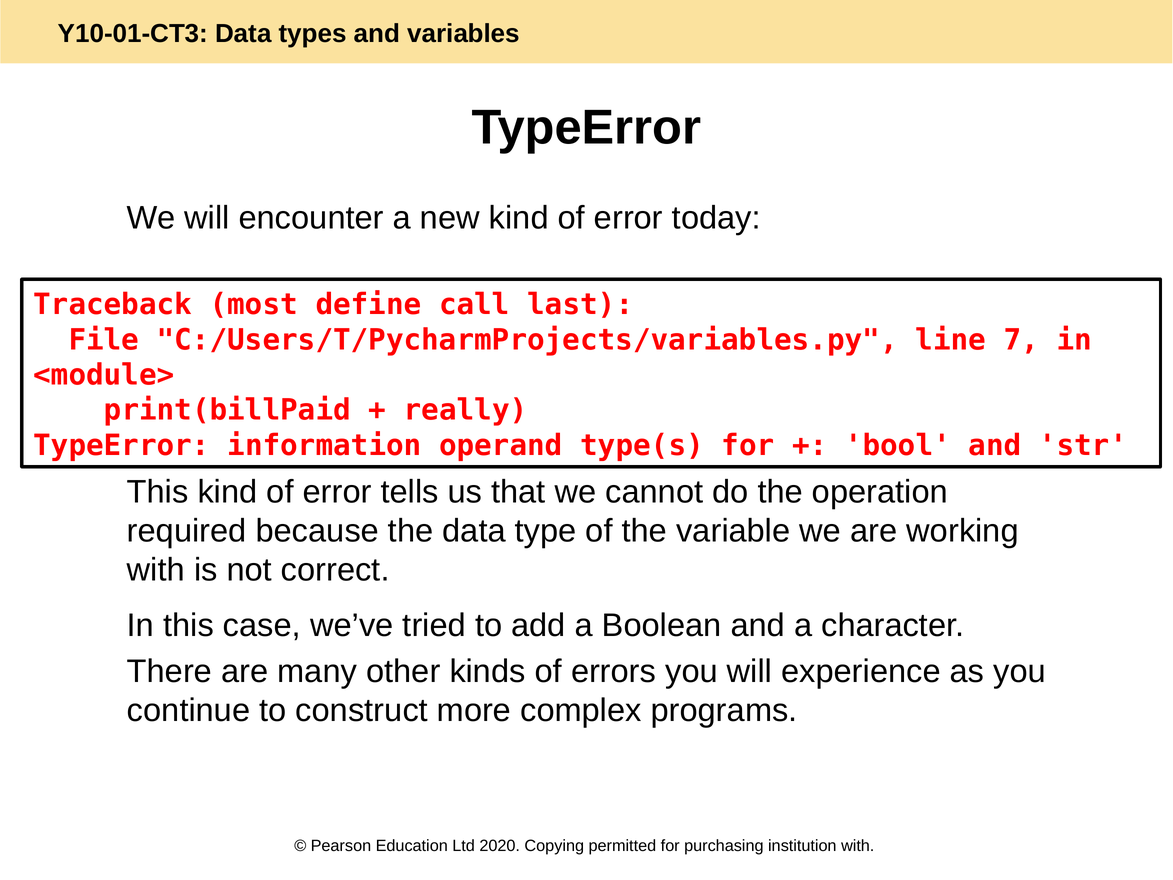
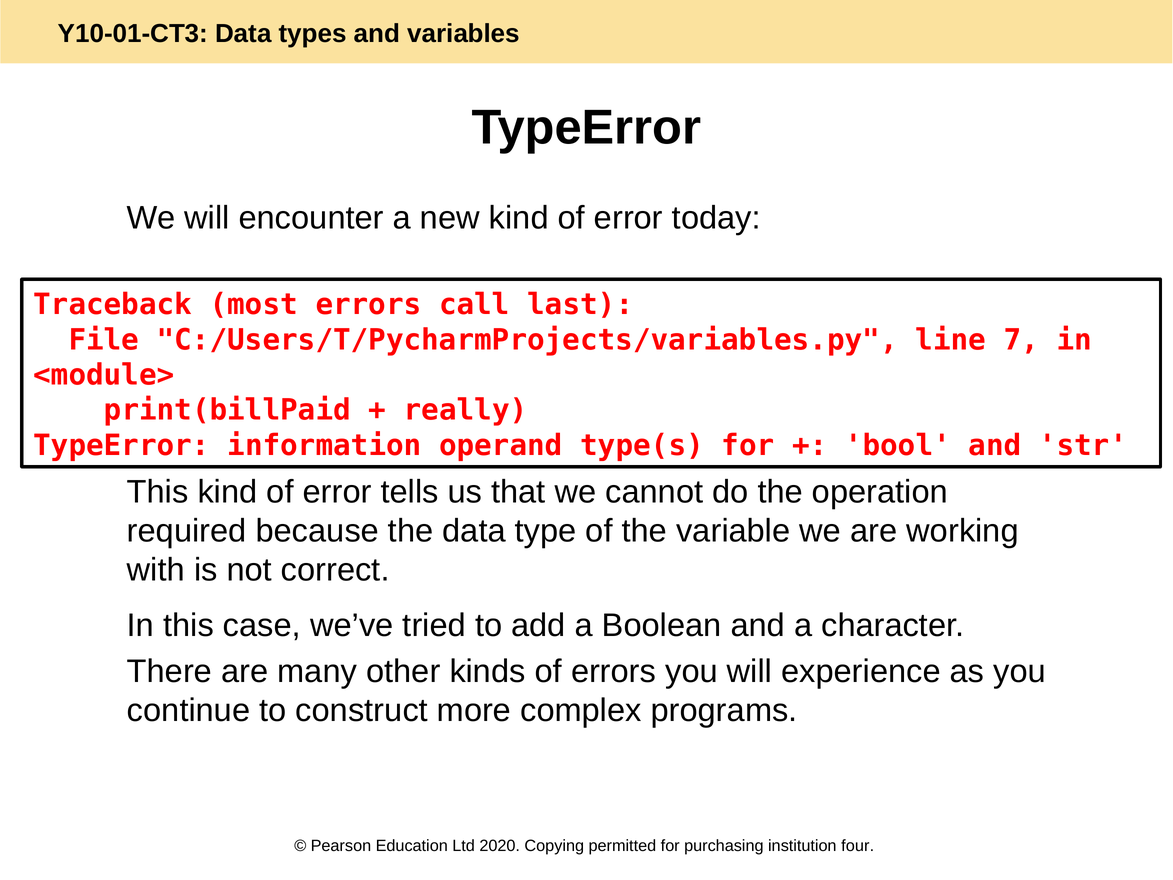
most define: define -> errors (368, 305)
institution with: with -> four (858, 845)
